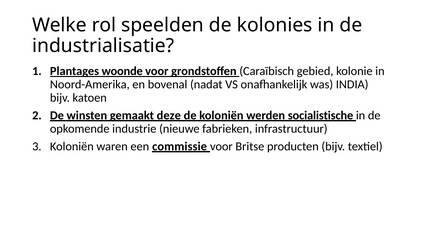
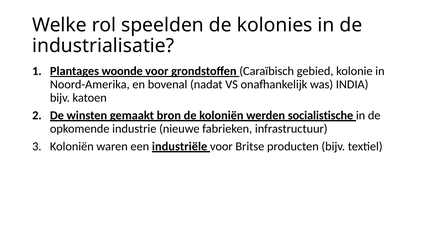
deze: deze -> bron (169, 116)
commissie: commissie -> industriële (180, 147)
